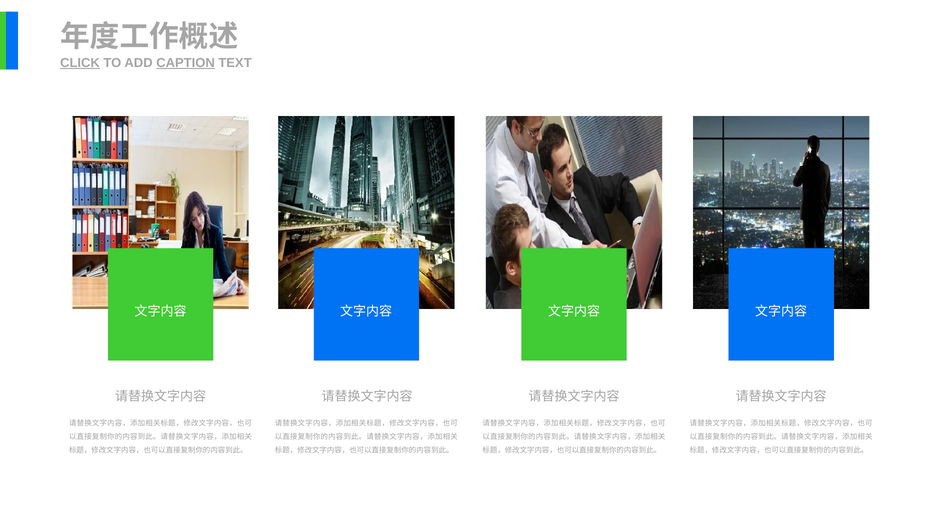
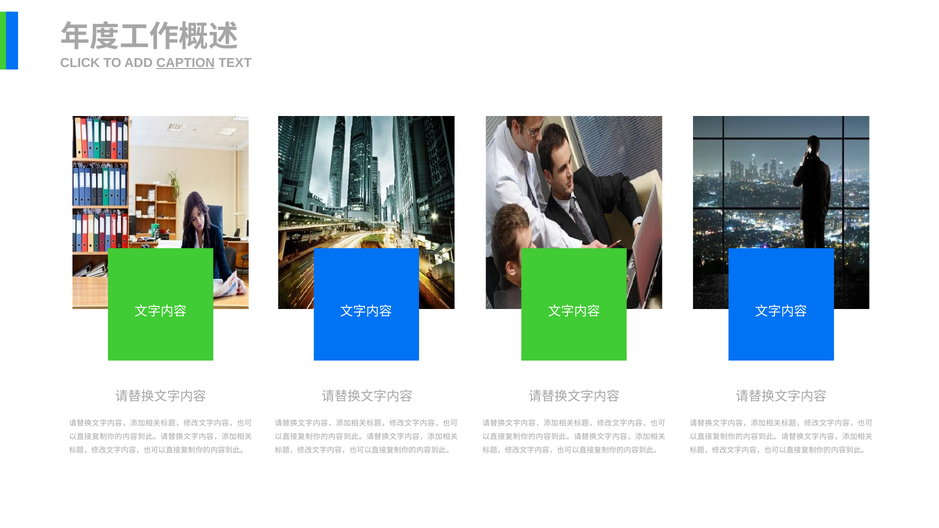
CLICK underline: present -> none (80, 63)
